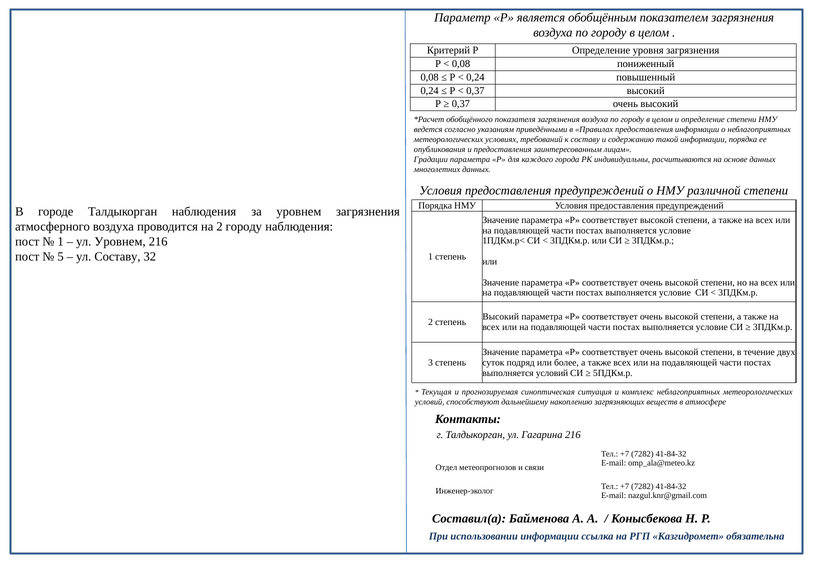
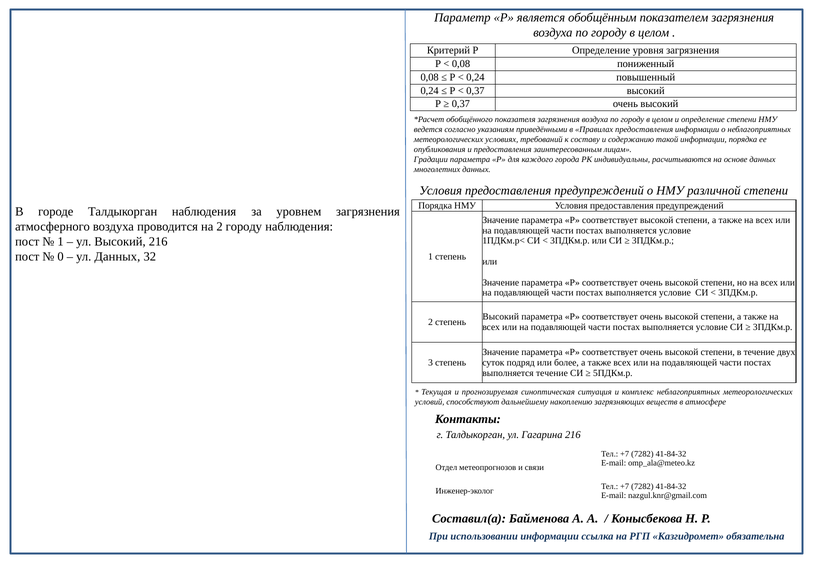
ул Уровнем: Уровнем -> Высокий (120, 241)
5: 5 -> 0 (61, 256)
ул Составу: Составу -> Данных (117, 256)
выполняется условий: условий -> течение (552, 373)
